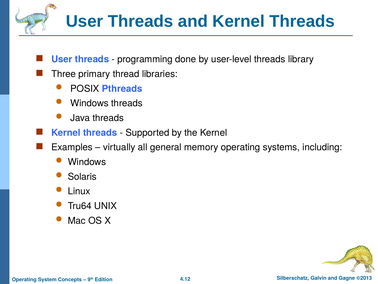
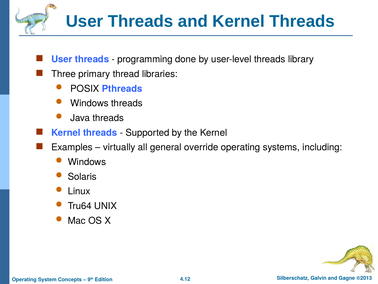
memory: memory -> override (201, 147)
